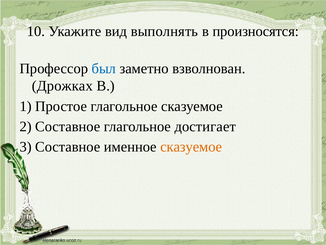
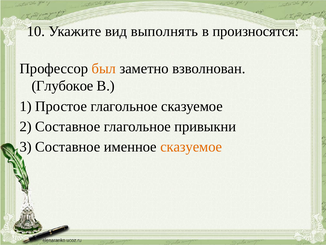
был colour: blue -> orange (104, 68)
Дрожках: Дрожках -> Глубокое (62, 86)
достигает: достигает -> привыкни (205, 126)
